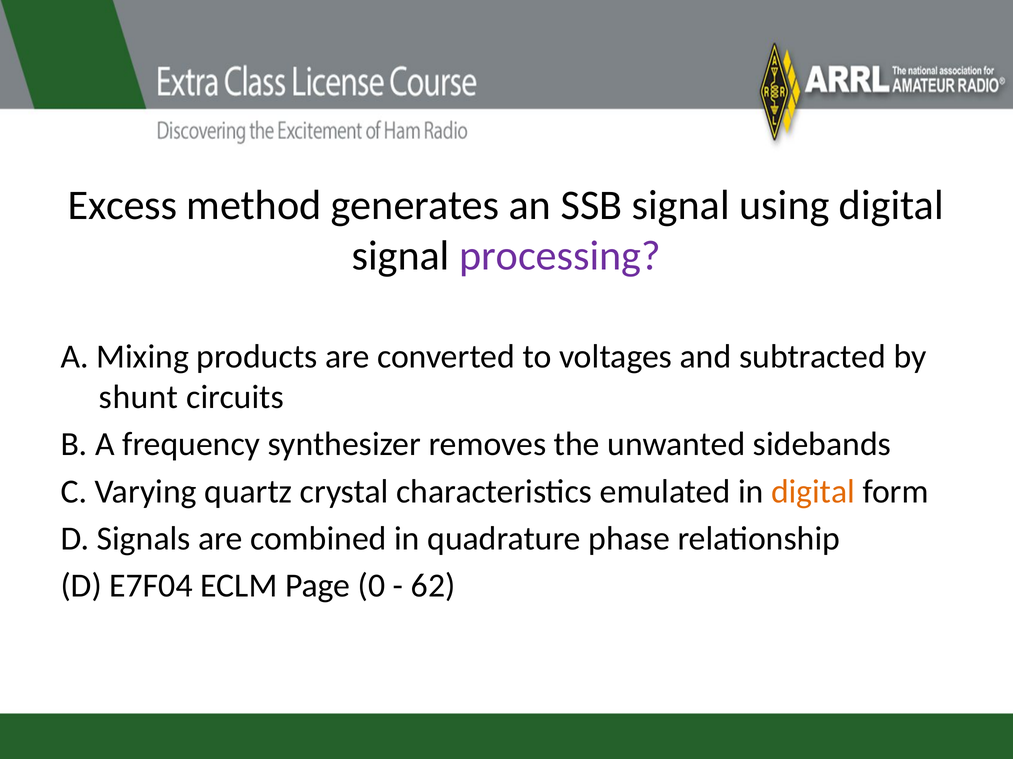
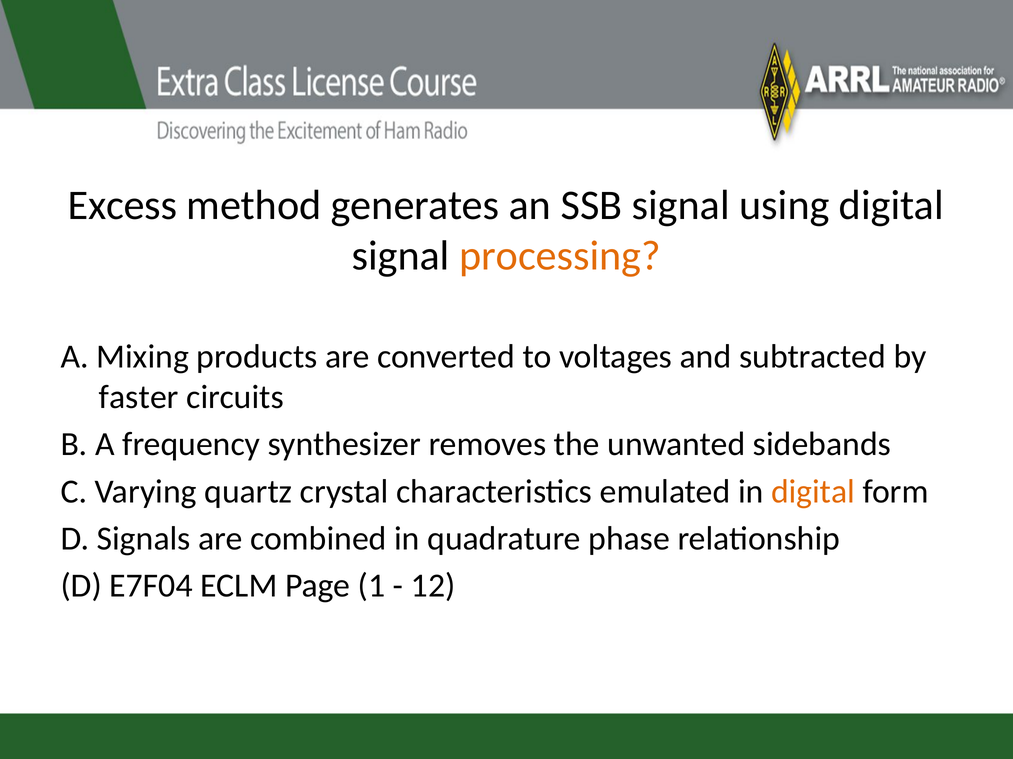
processing colour: purple -> orange (560, 256)
shunt: shunt -> faster (139, 397)
0: 0 -> 1 (372, 586)
62: 62 -> 12 (433, 586)
